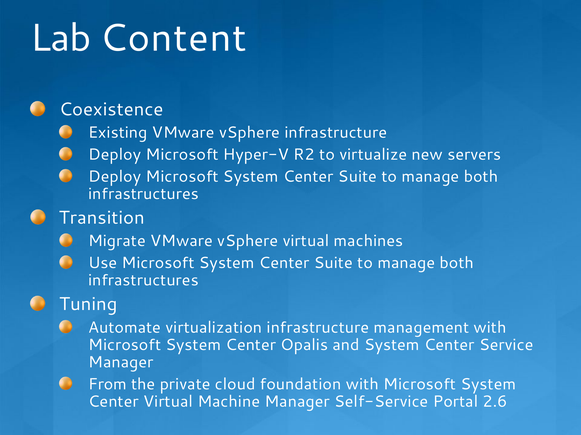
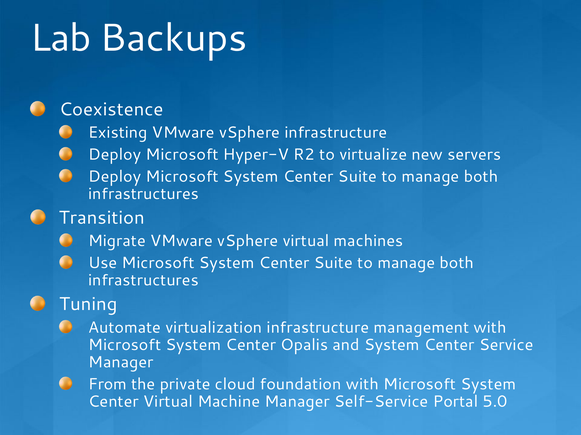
Content: Content -> Backups (174, 38)
2.6: 2.6 -> 5.0 (495, 402)
